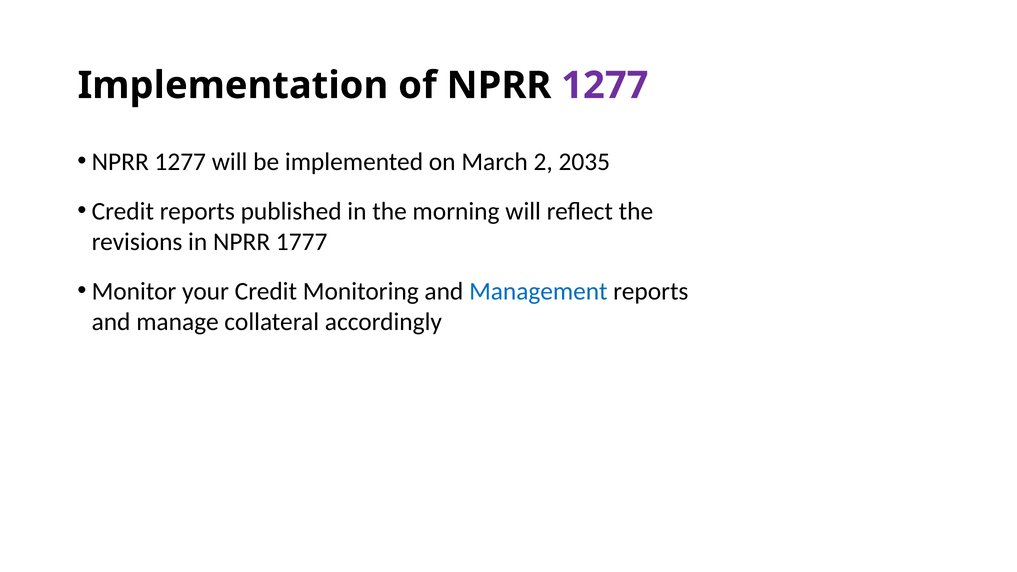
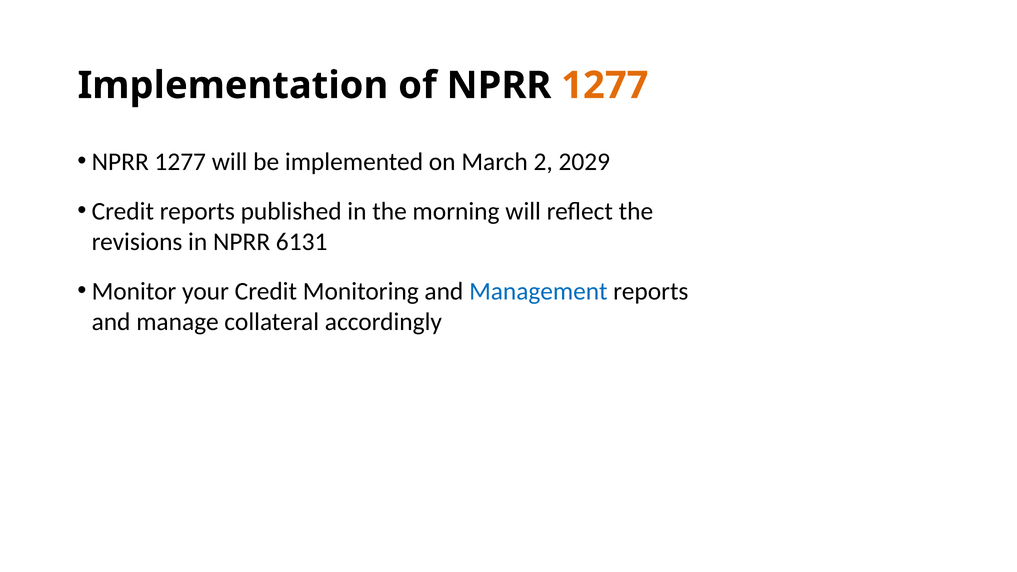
1277 colour: purple -> orange (605, 85)
2035: 2035 -> 2029 (584, 162)
1777: 1777 -> 6131 (302, 242)
